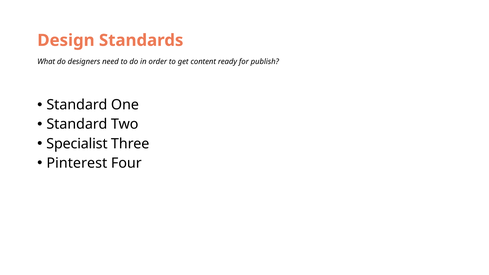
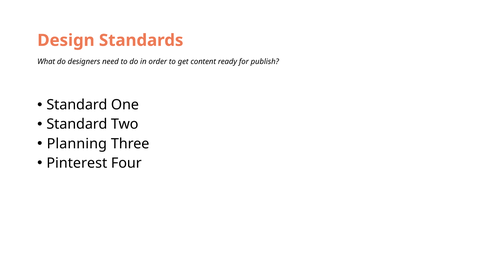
Specialist: Specialist -> Planning (77, 144)
